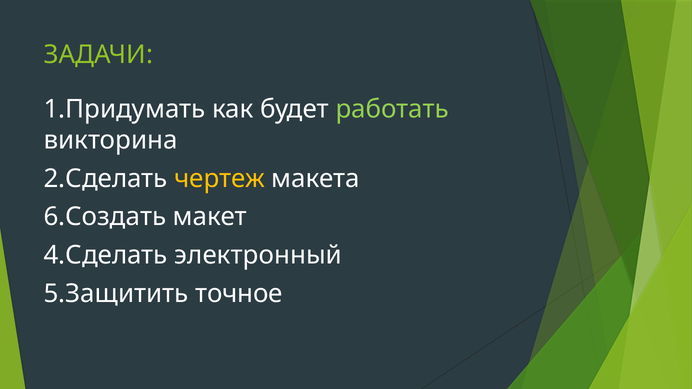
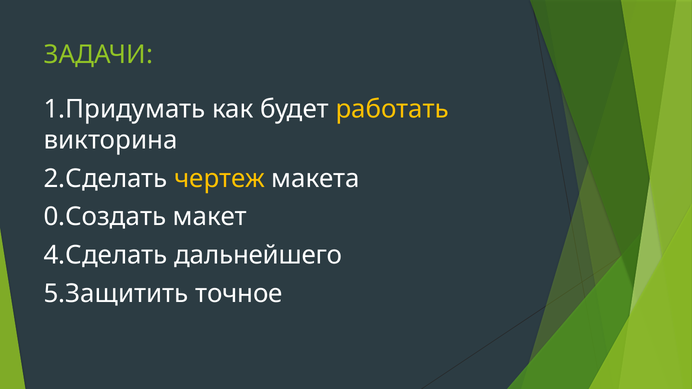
работать colour: light green -> yellow (392, 109)
6.Создать: 6.Создать -> 0.Создать (105, 217)
электронный: электронный -> дальнейшего (258, 255)
